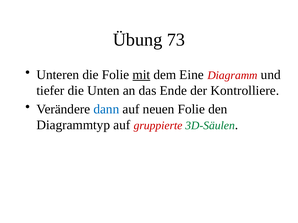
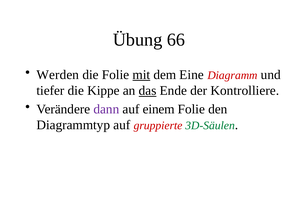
73: 73 -> 66 (176, 40)
Unteren: Unteren -> Werden (58, 75)
Unten: Unten -> Kippe (103, 91)
das underline: none -> present (148, 91)
dann colour: blue -> purple (106, 109)
neuen: neuen -> einem (159, 109)
